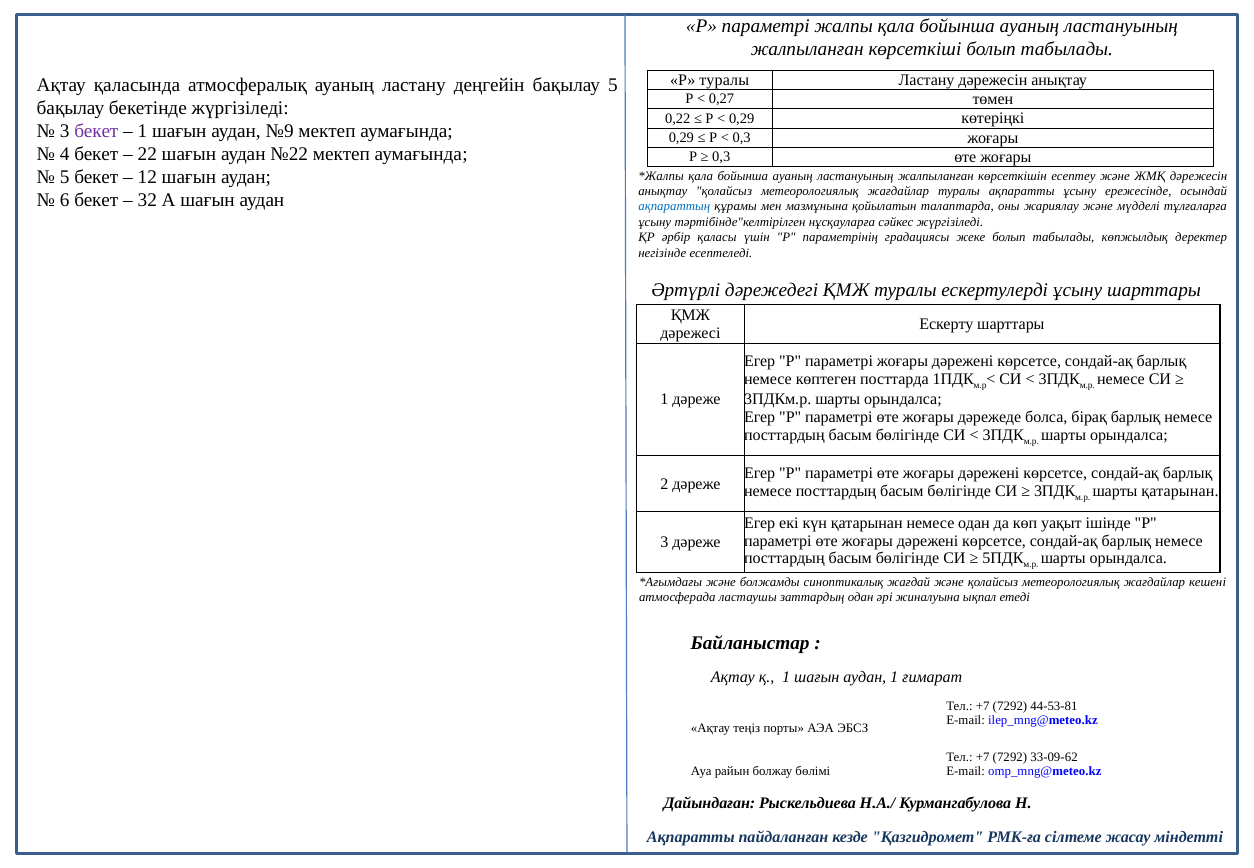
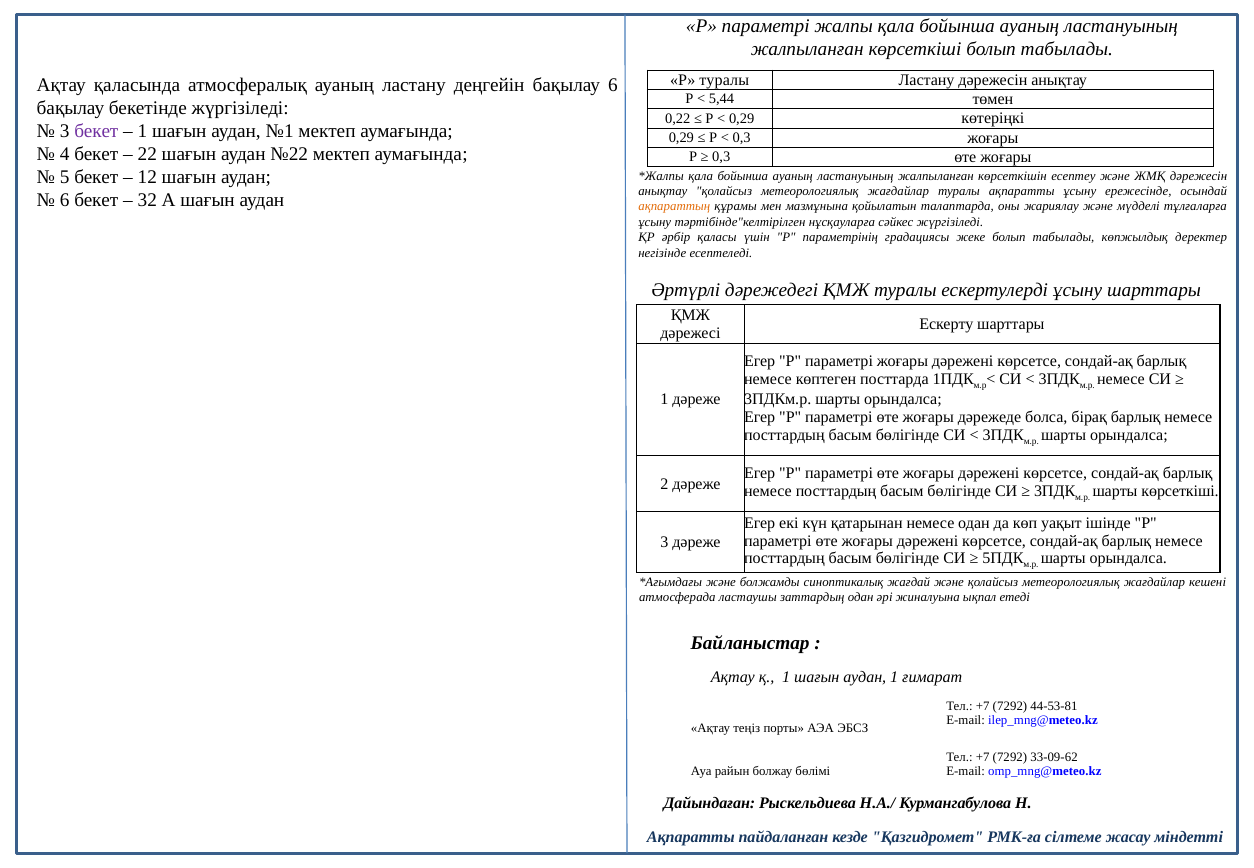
бақылау 5: 5 -> 6 (613, 85)
0,27: 0,27 -> 5,44 (721, 99)
№9: №9 -> №1 (280, 131)
ақпараттың colour: blue -> orange (674, 207)
шарты қатарынан: қатарынан -> көрсеткіші (1180, 491)
